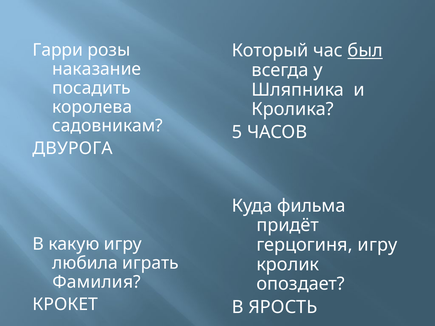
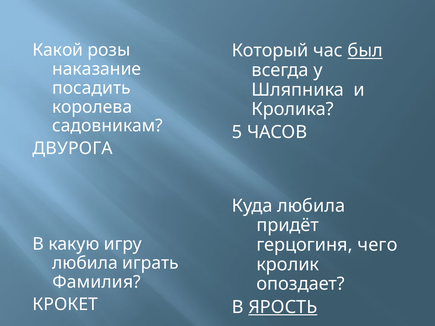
Гарри: Гарри -> Какой (58, 50)
Куда фильма: фильма -> любила (311, 206)
герцогиня игру: игру -> чего (378, 245)
ЯРОСТЬ underline: none -> present (283, 307)
